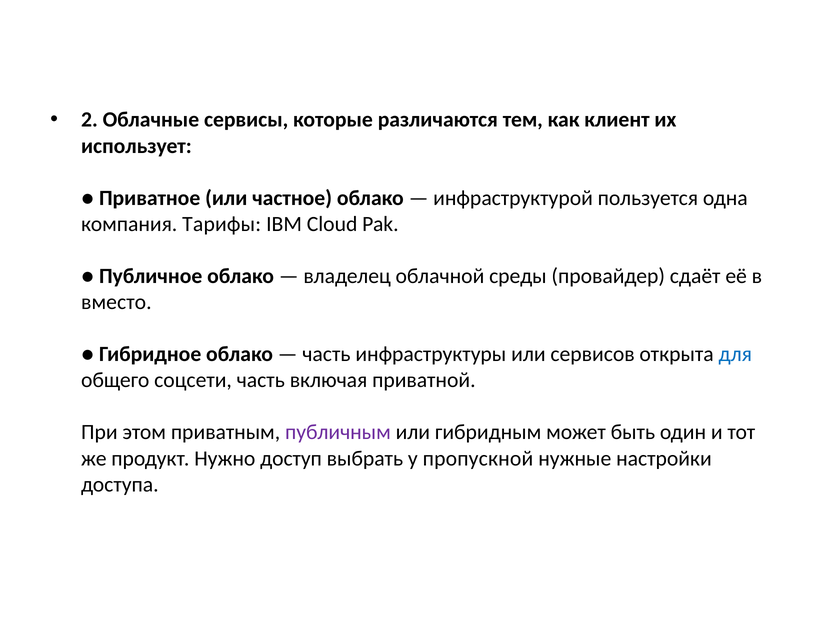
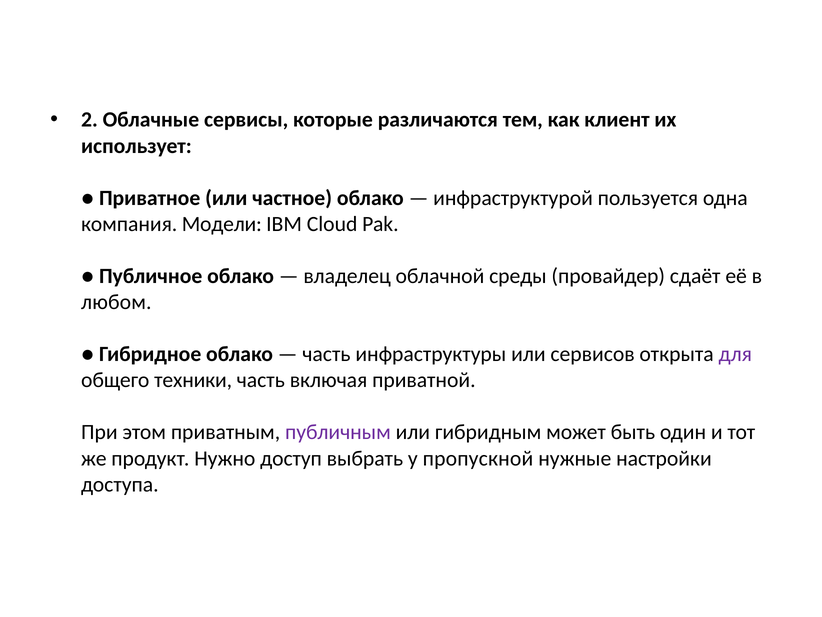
Тарифы: Тарифы -> Модели (222, 224)
вместо: вместо -> любом (116, 302)
для colour: blue -> purple (735, 354)
соцсети: соцсети -> техники (193, 380)
